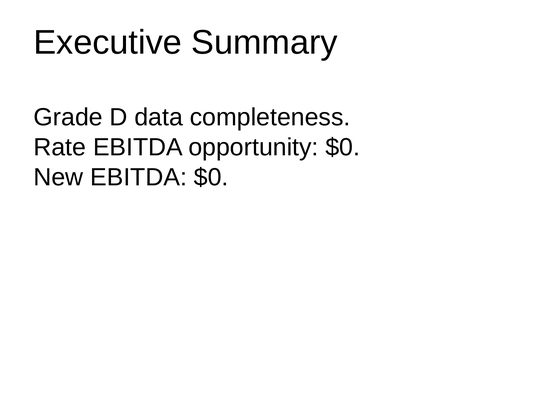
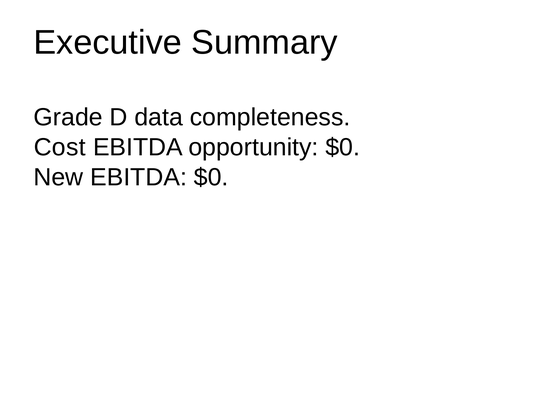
Rate: Rate -> Cost (60, 147)
